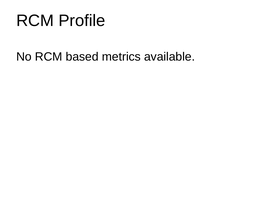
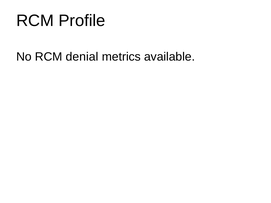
based: based -> denial (82, 57)
